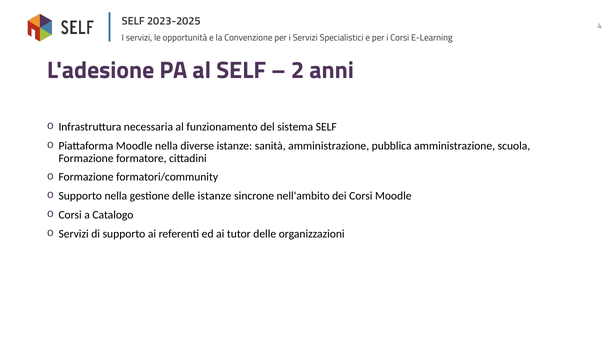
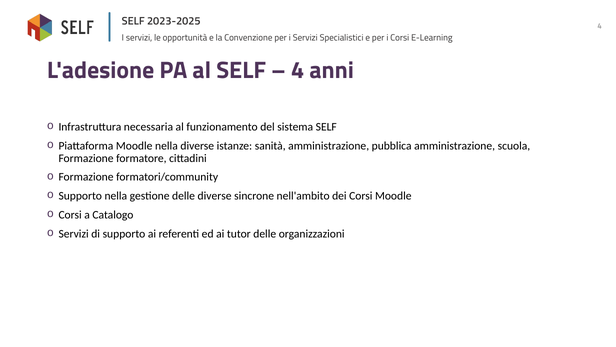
2: 2 -> 4 (298, 71)
delle istanze: istanze -> diverse (215, 196)
